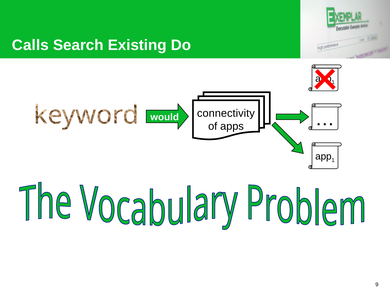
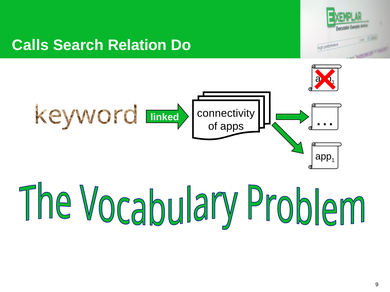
Existing: Existing -> Relation (137, 45)
would: would -> linked (165, 117)
